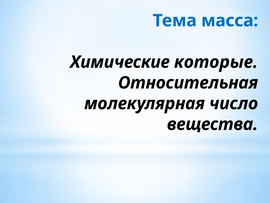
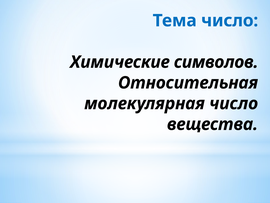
Тема масса: масса -> число (230, 21)
которые: которые -> символов (216, 62)
